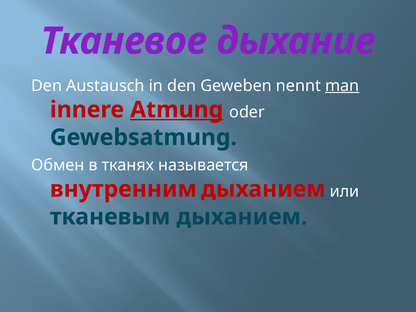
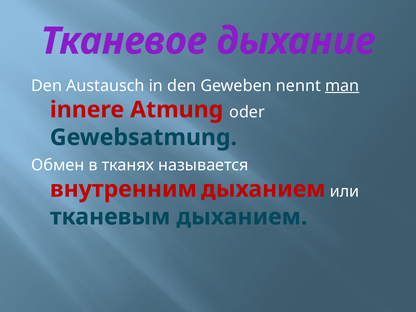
Atmung underline: present -> none (177, 110)
